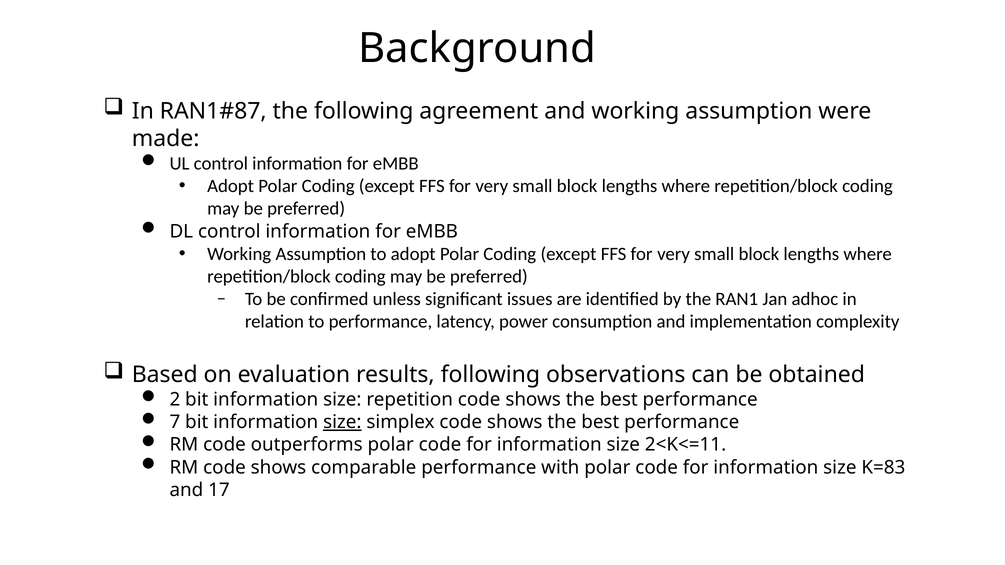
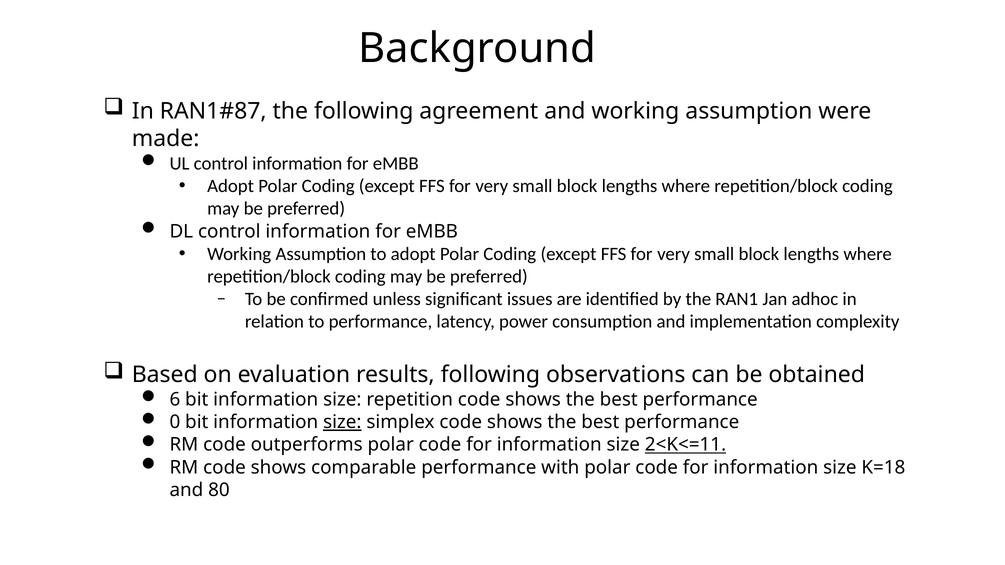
2: 2 -> 6 (175, 400)
7: 7 -> 0 (175, 422)
2<K<=11 underline: none -> present (686, 445)
K=83: K=83 -> K=18 (883, 468)
17: 17 -> 80 (219, 490)
